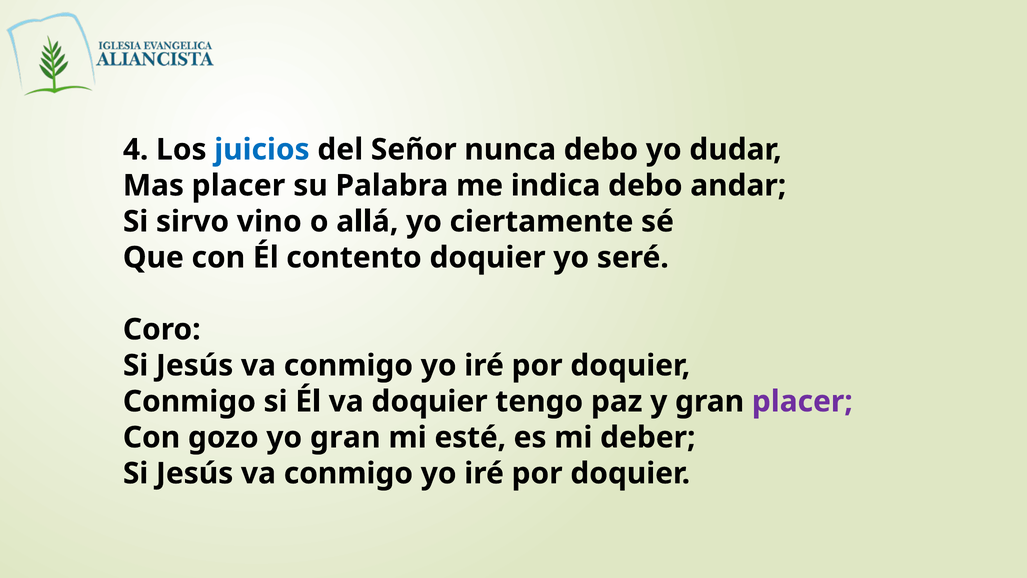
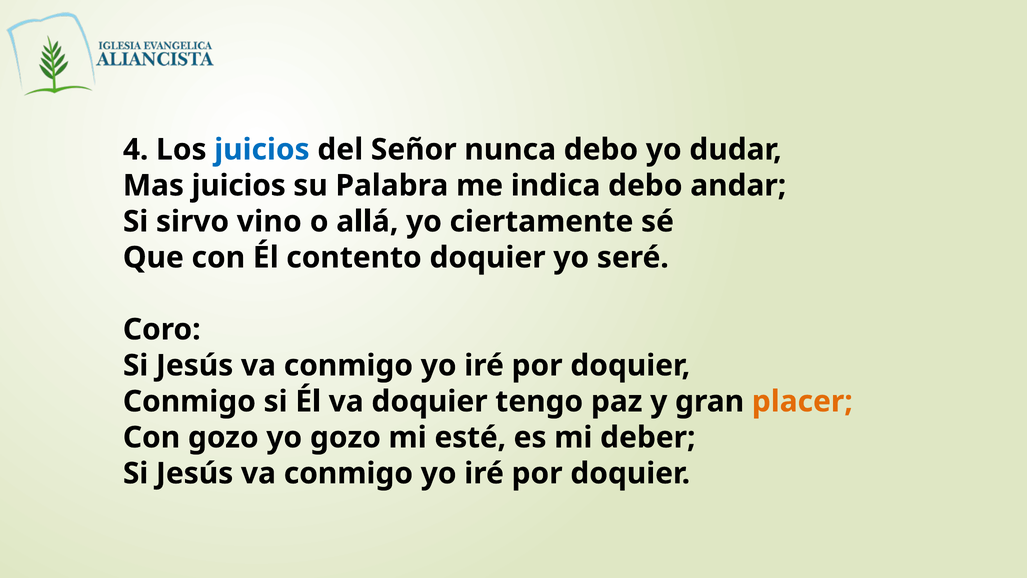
Mas placer: placer -> juicios (239, 185)
placer colour: purple -> orange (802, 401)
yo gran: gran -> gozo (345, 437)
